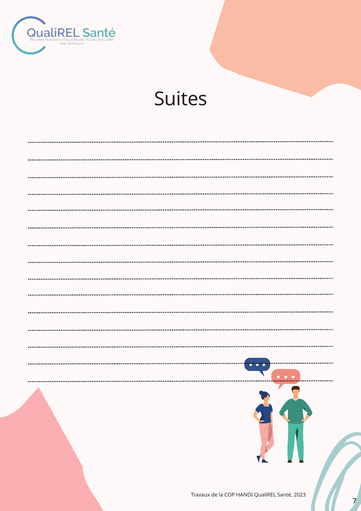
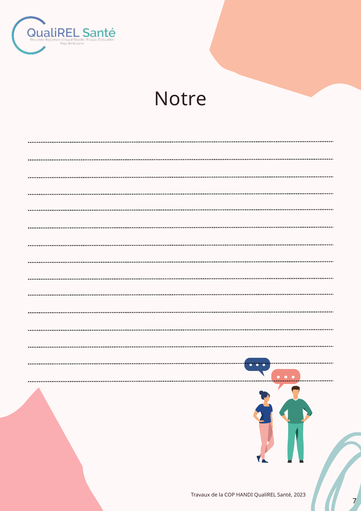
Suites: Suites -> Notre (180, 99)
